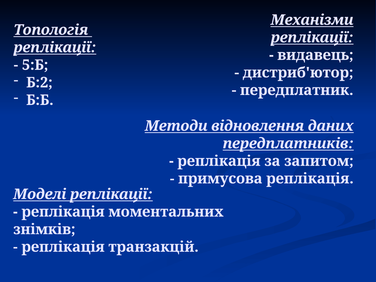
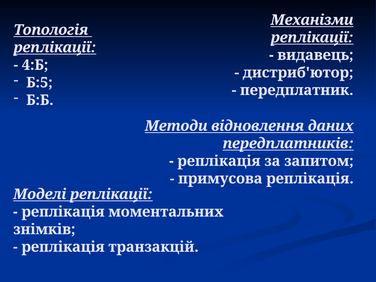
5:Б: 5:Б -> 4:Б (35, 65)
Б:2: Б:2 -> Б:5 (39, 83)
